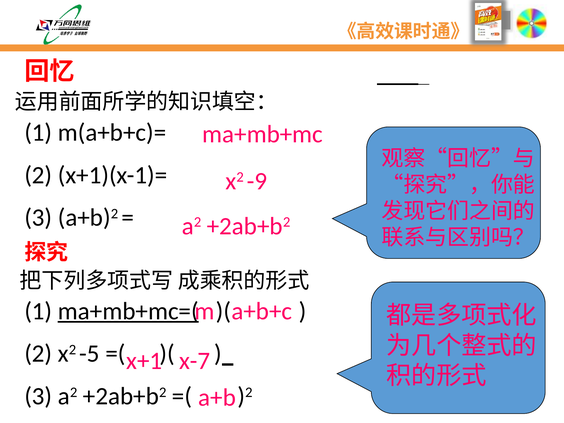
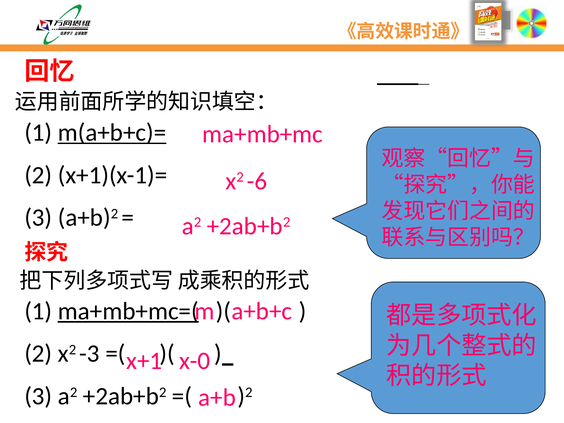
m(a+b+c)= underline: none -> present (112, 133)
-9: -9 -> -6 (257, 181)
-5: -5 -> -3 (89, 354)
x-7: x-7 -> x-0 (195, 361)
